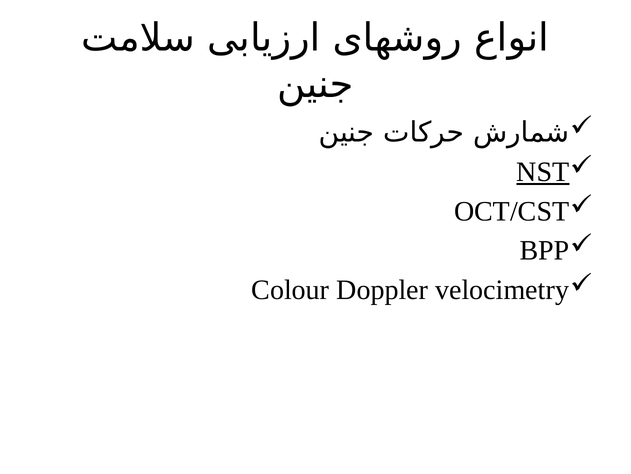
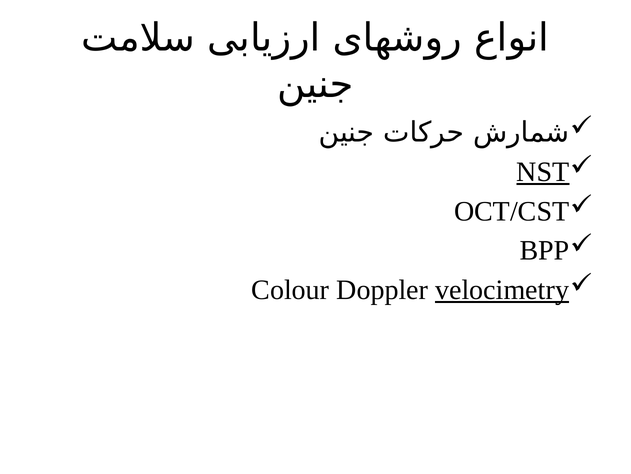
velocimetry underline: none -> present (502, 289)
